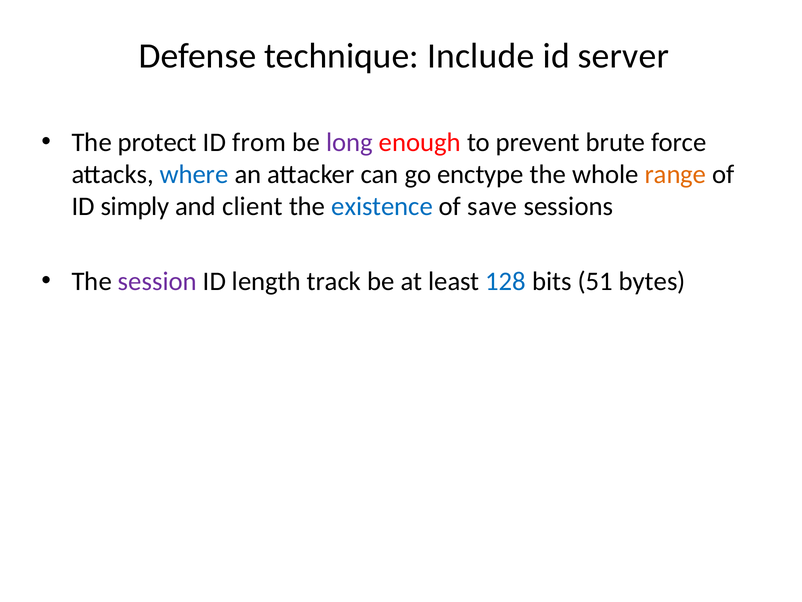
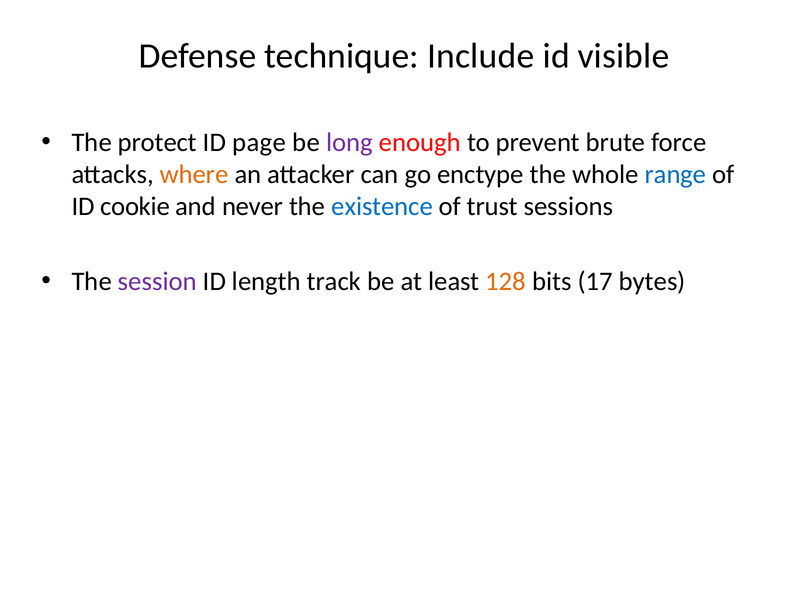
server: server -> visible (624, 56)
from: from -> page (259, 142)
where colour: blue -> orange (194, 174)
range colour: orange -> blue (675, 174)
simply: simply -> cookie (135, 206)
client: client -> never (253, 206)
save: save -> trust (492, 206)
128 colour: blue -> orange (506, 281)
51: 51 -> 17 (595, 281)
